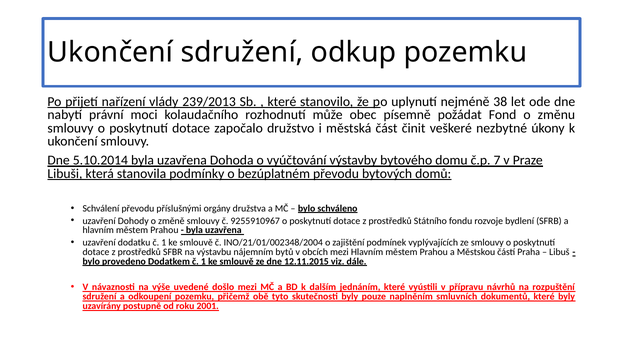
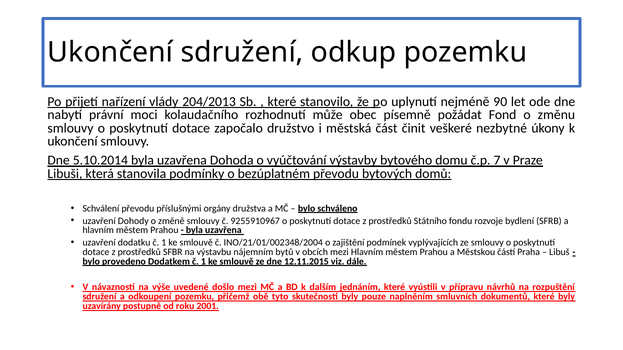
239/2013: 239/2013 -> 204/2013 (209, 102)
38: 38 -> 90 (500, 102)
